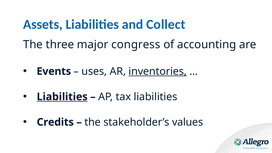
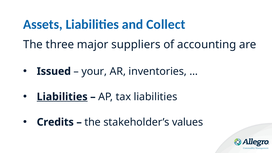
congress: congress -> suppliers (136, 45)
Events: Events -> Issued (54, 71)
uses: uses -> your (94, 71)
inventories underline: present -> none (158, 71)
